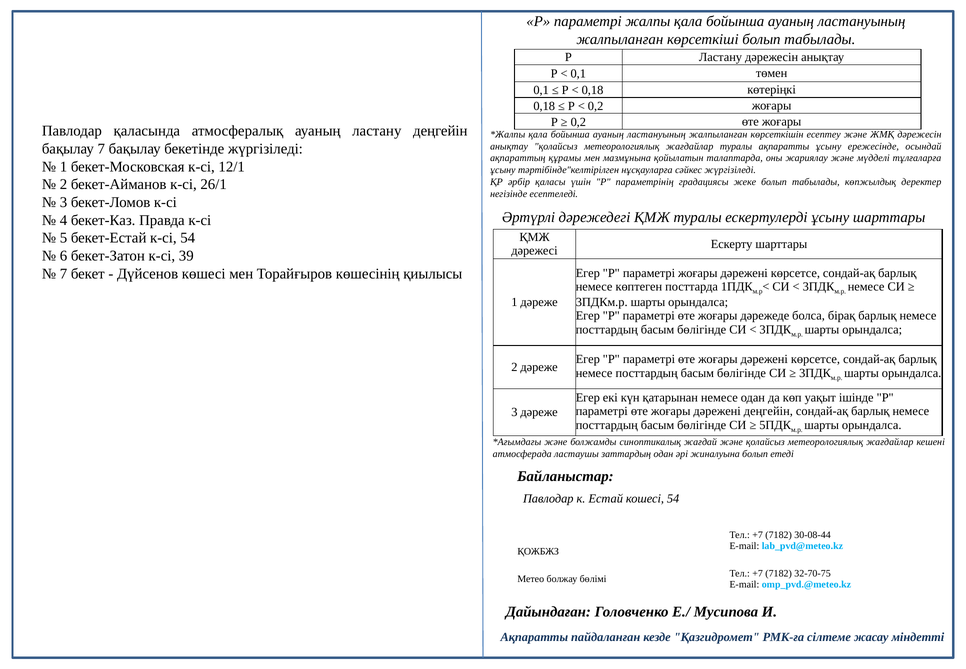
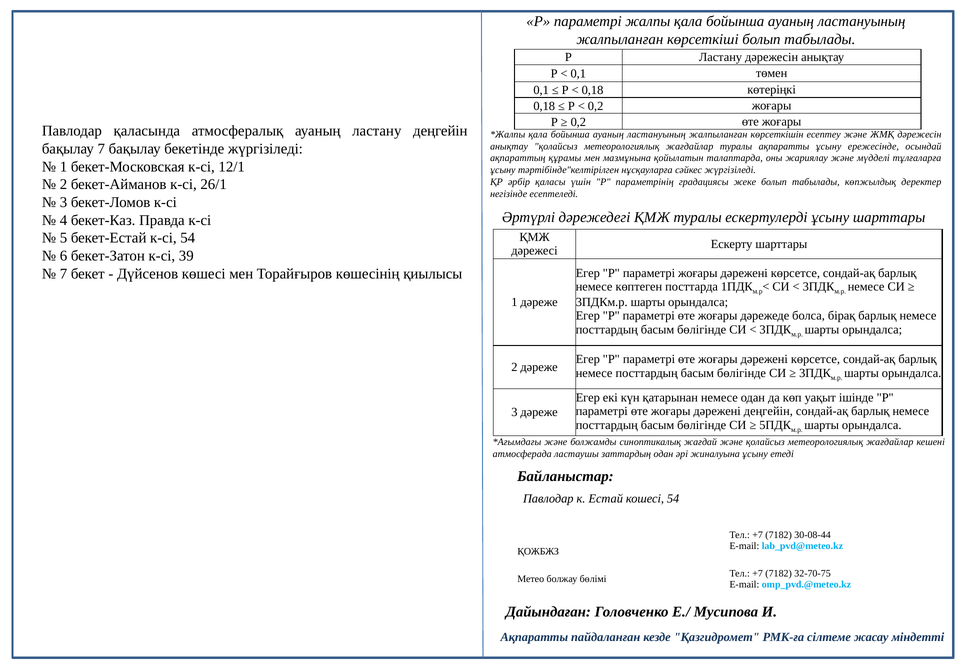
жиналуына болып: болып -> ұсыну (755, 454)
